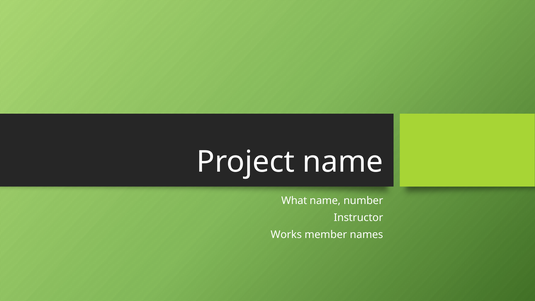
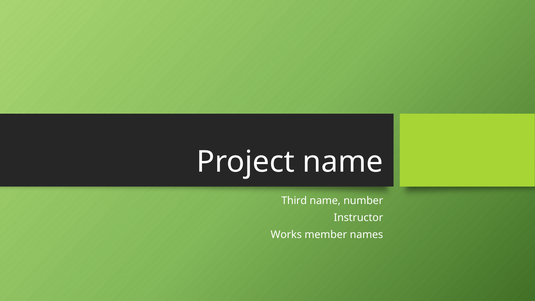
What: What -> Third (294, 200)
